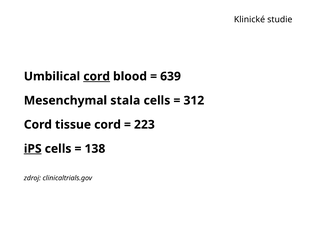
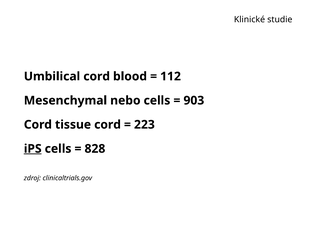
cord underline: present -> none (97, 76)
639: 639 -> 112 (171, 76)
stala: stala -> nebo (125, 101)
312: 312 -> 903 (194, 101)
138: 138 -> 828 (95, 149)
